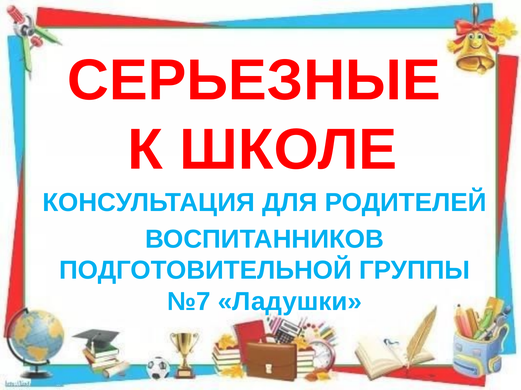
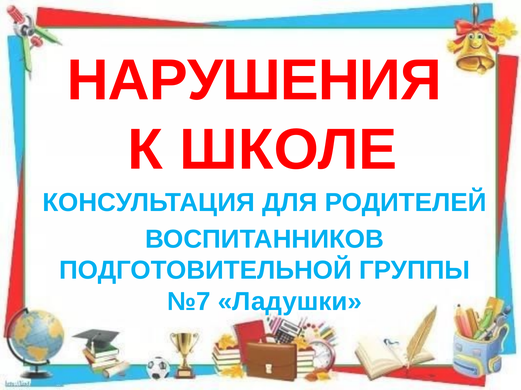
СЕРЬЕЗНЫЕ: СЕРЬЕЗНЫЕ -> НАРУШЕНИЯ (254, 81)
